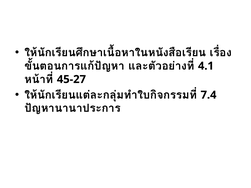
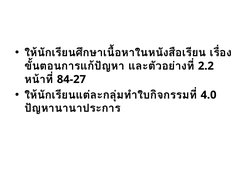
4.1: 4.1 -> 2.2 (206, 66)
45-27: 45-27 -> 84-27 (71, 79)
7.4: 7.4 -> 4.0 (209, 95)
